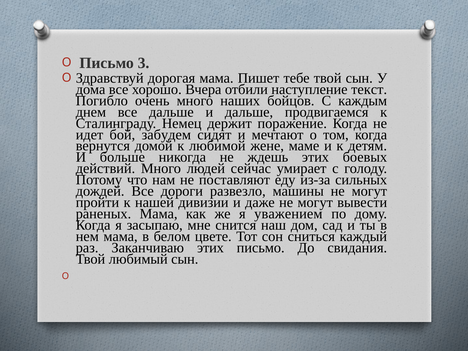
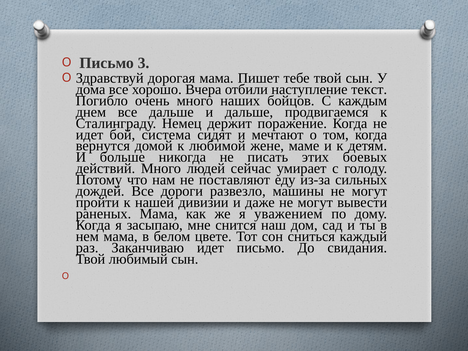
забудем: забудем -> система (166, 135)
ждешь: ждешь -> писать (268, 157)
Заканчиваю этих: этих -> идет (210, 248)
